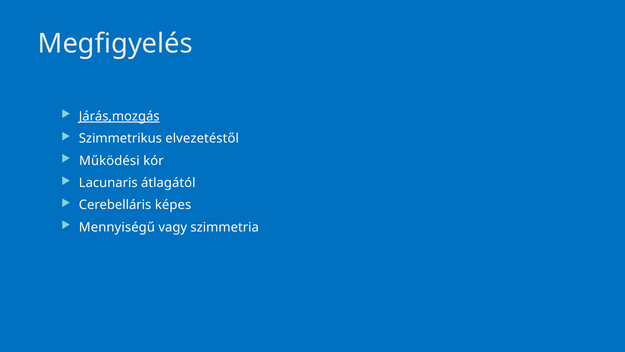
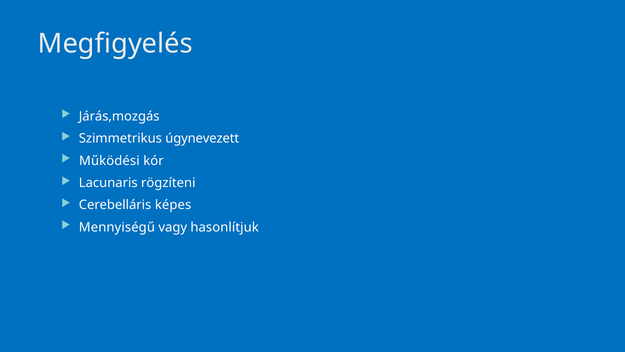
Járás,mozgás underline: present -> none (119, 116)
elvezetéstől: elvezetéstől -> úgynevezett (202, 138)
átlagától: átlagától -> rögzíteni (168, 183)
szimmetria: szimmetria -> hasonlítjuk (225, 227)
